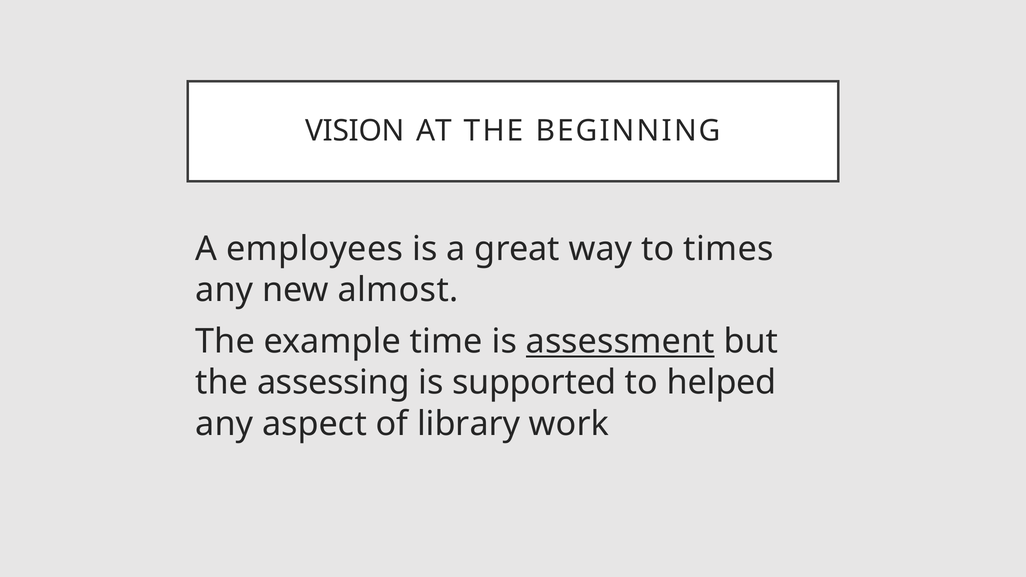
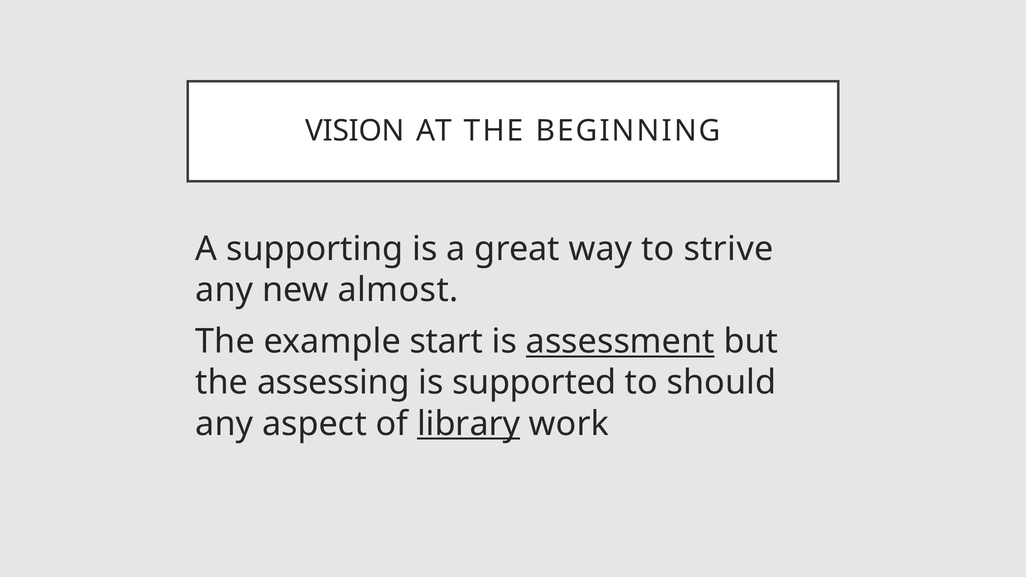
employees: employees -> supporting (315, 249)
times: times -> strive (729, 249)
time: time -> start (446, 342)
helped: helped -> should (722, 383)
library underline: none -> present (469, 424)
